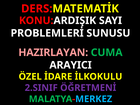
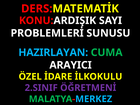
HAZIRLAYAN colour: pink -> light blue (53, 53)
